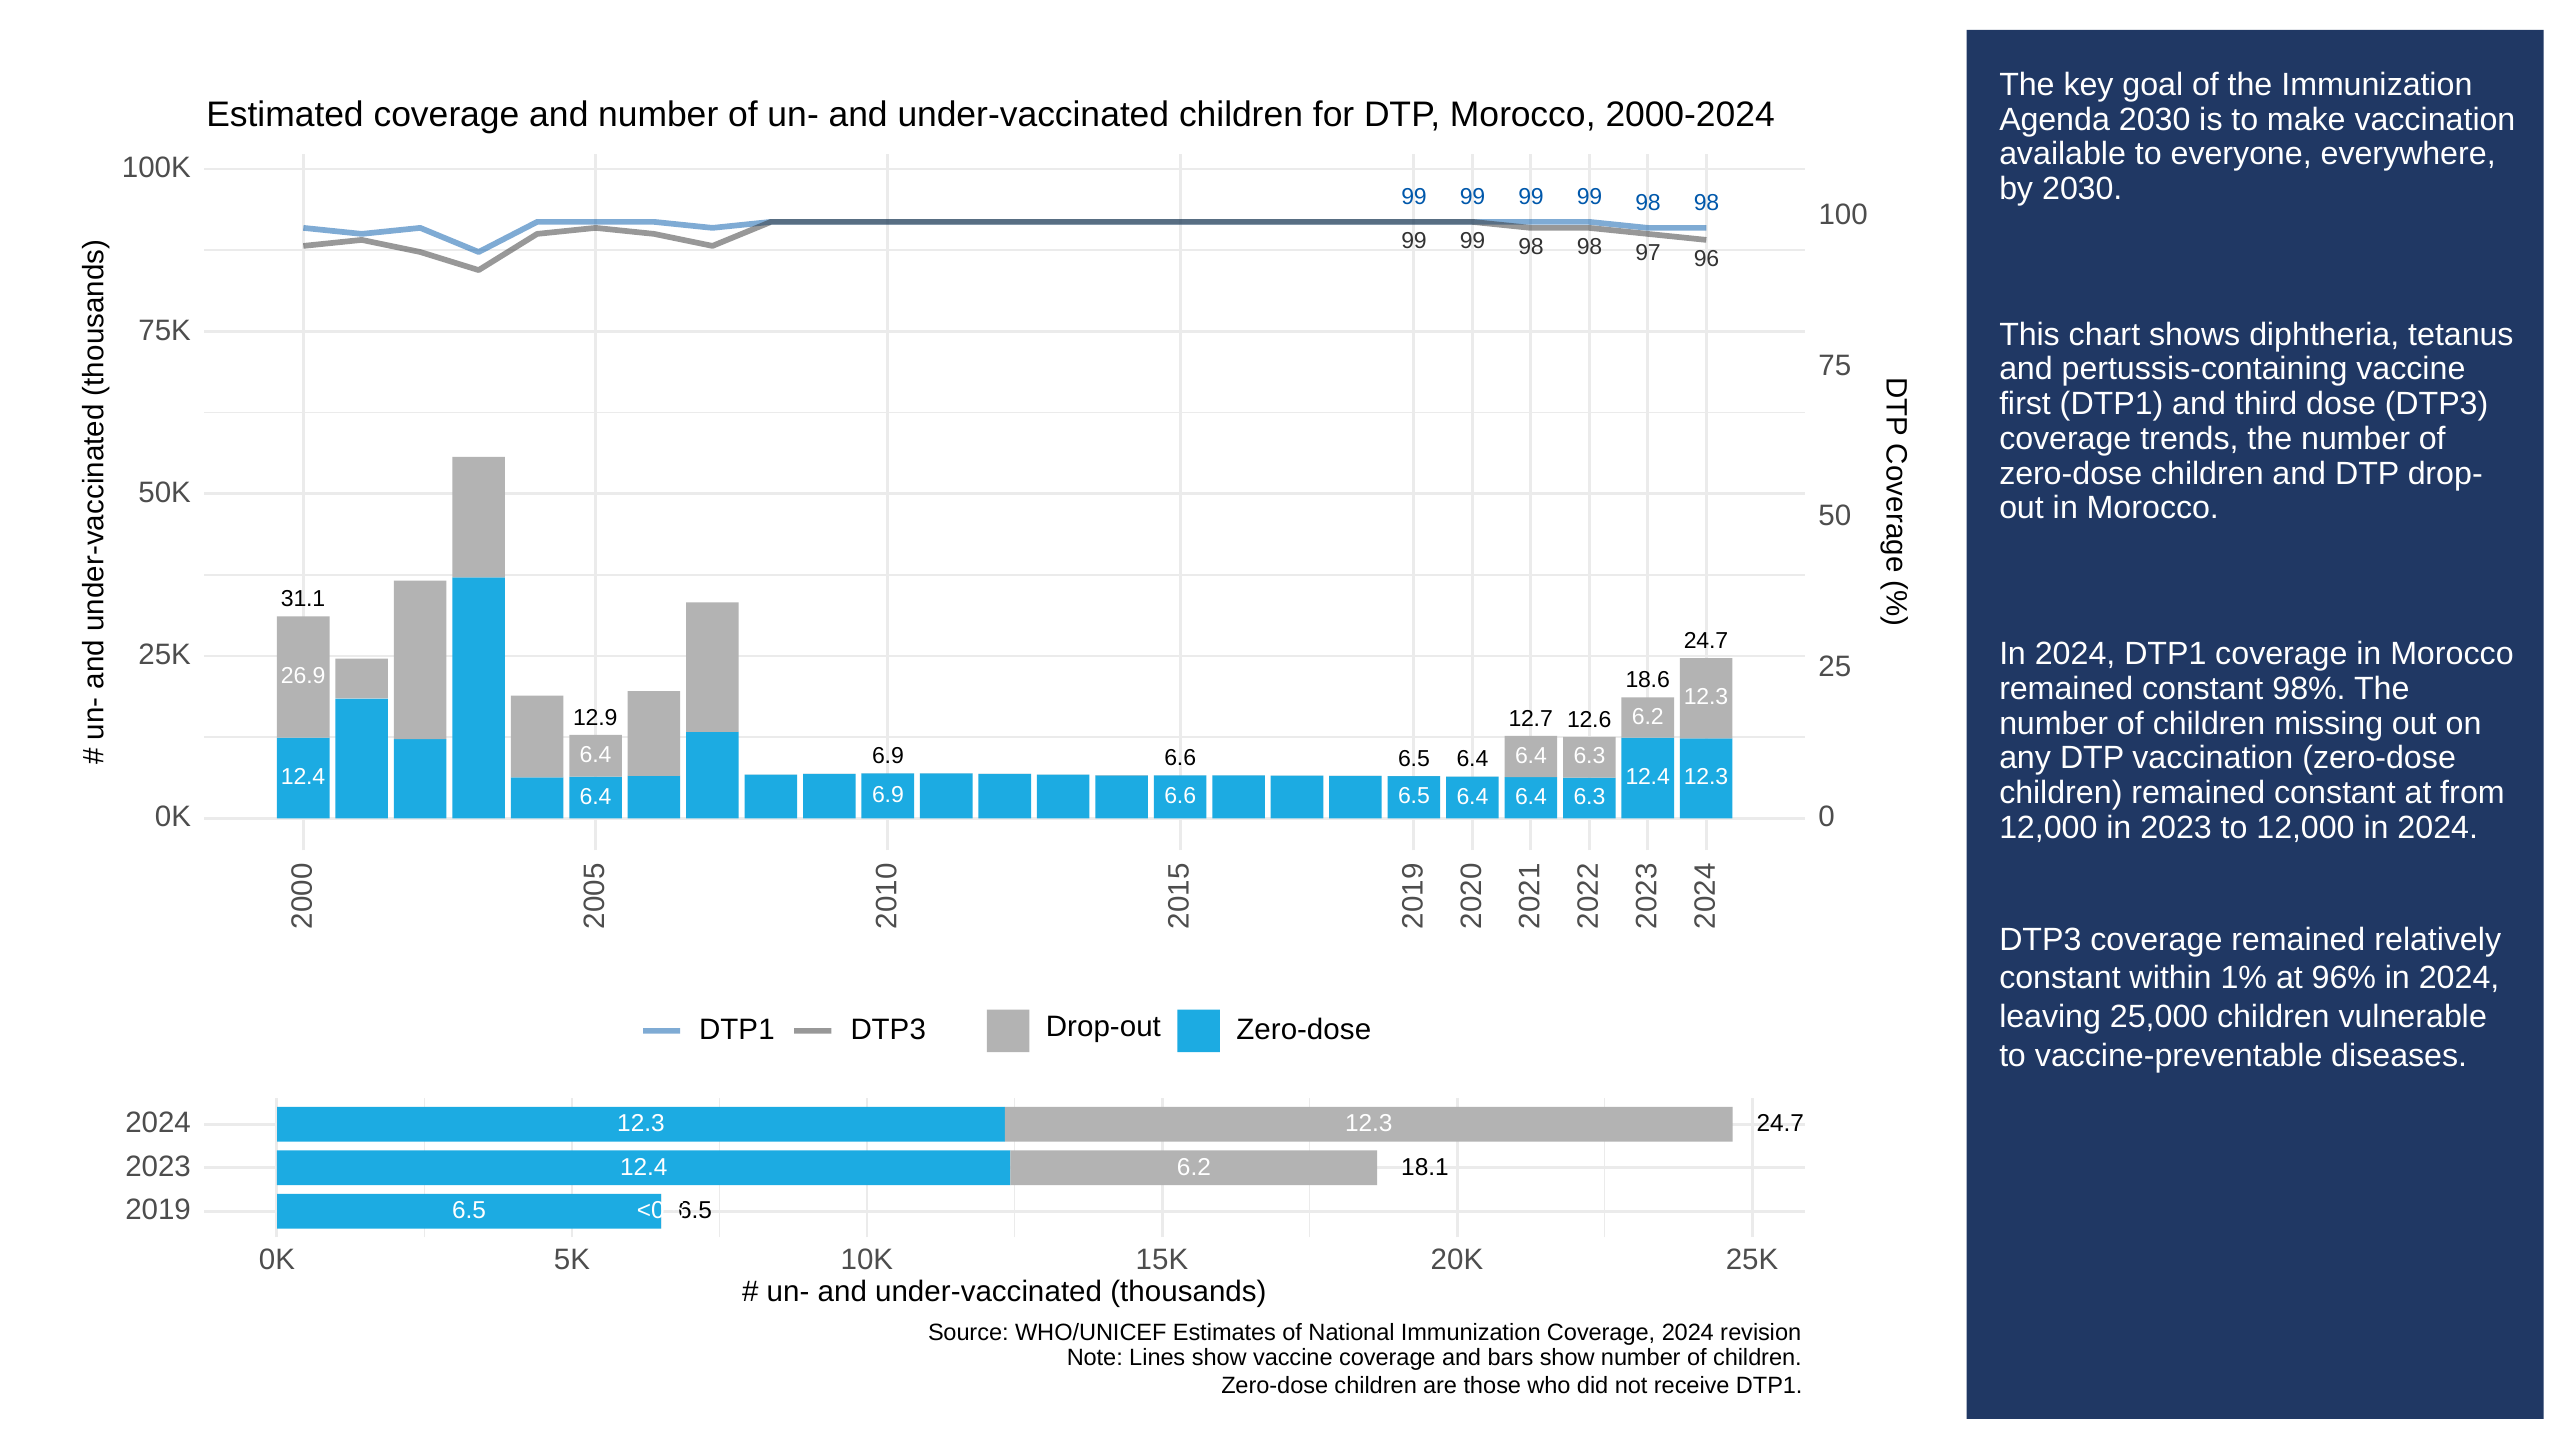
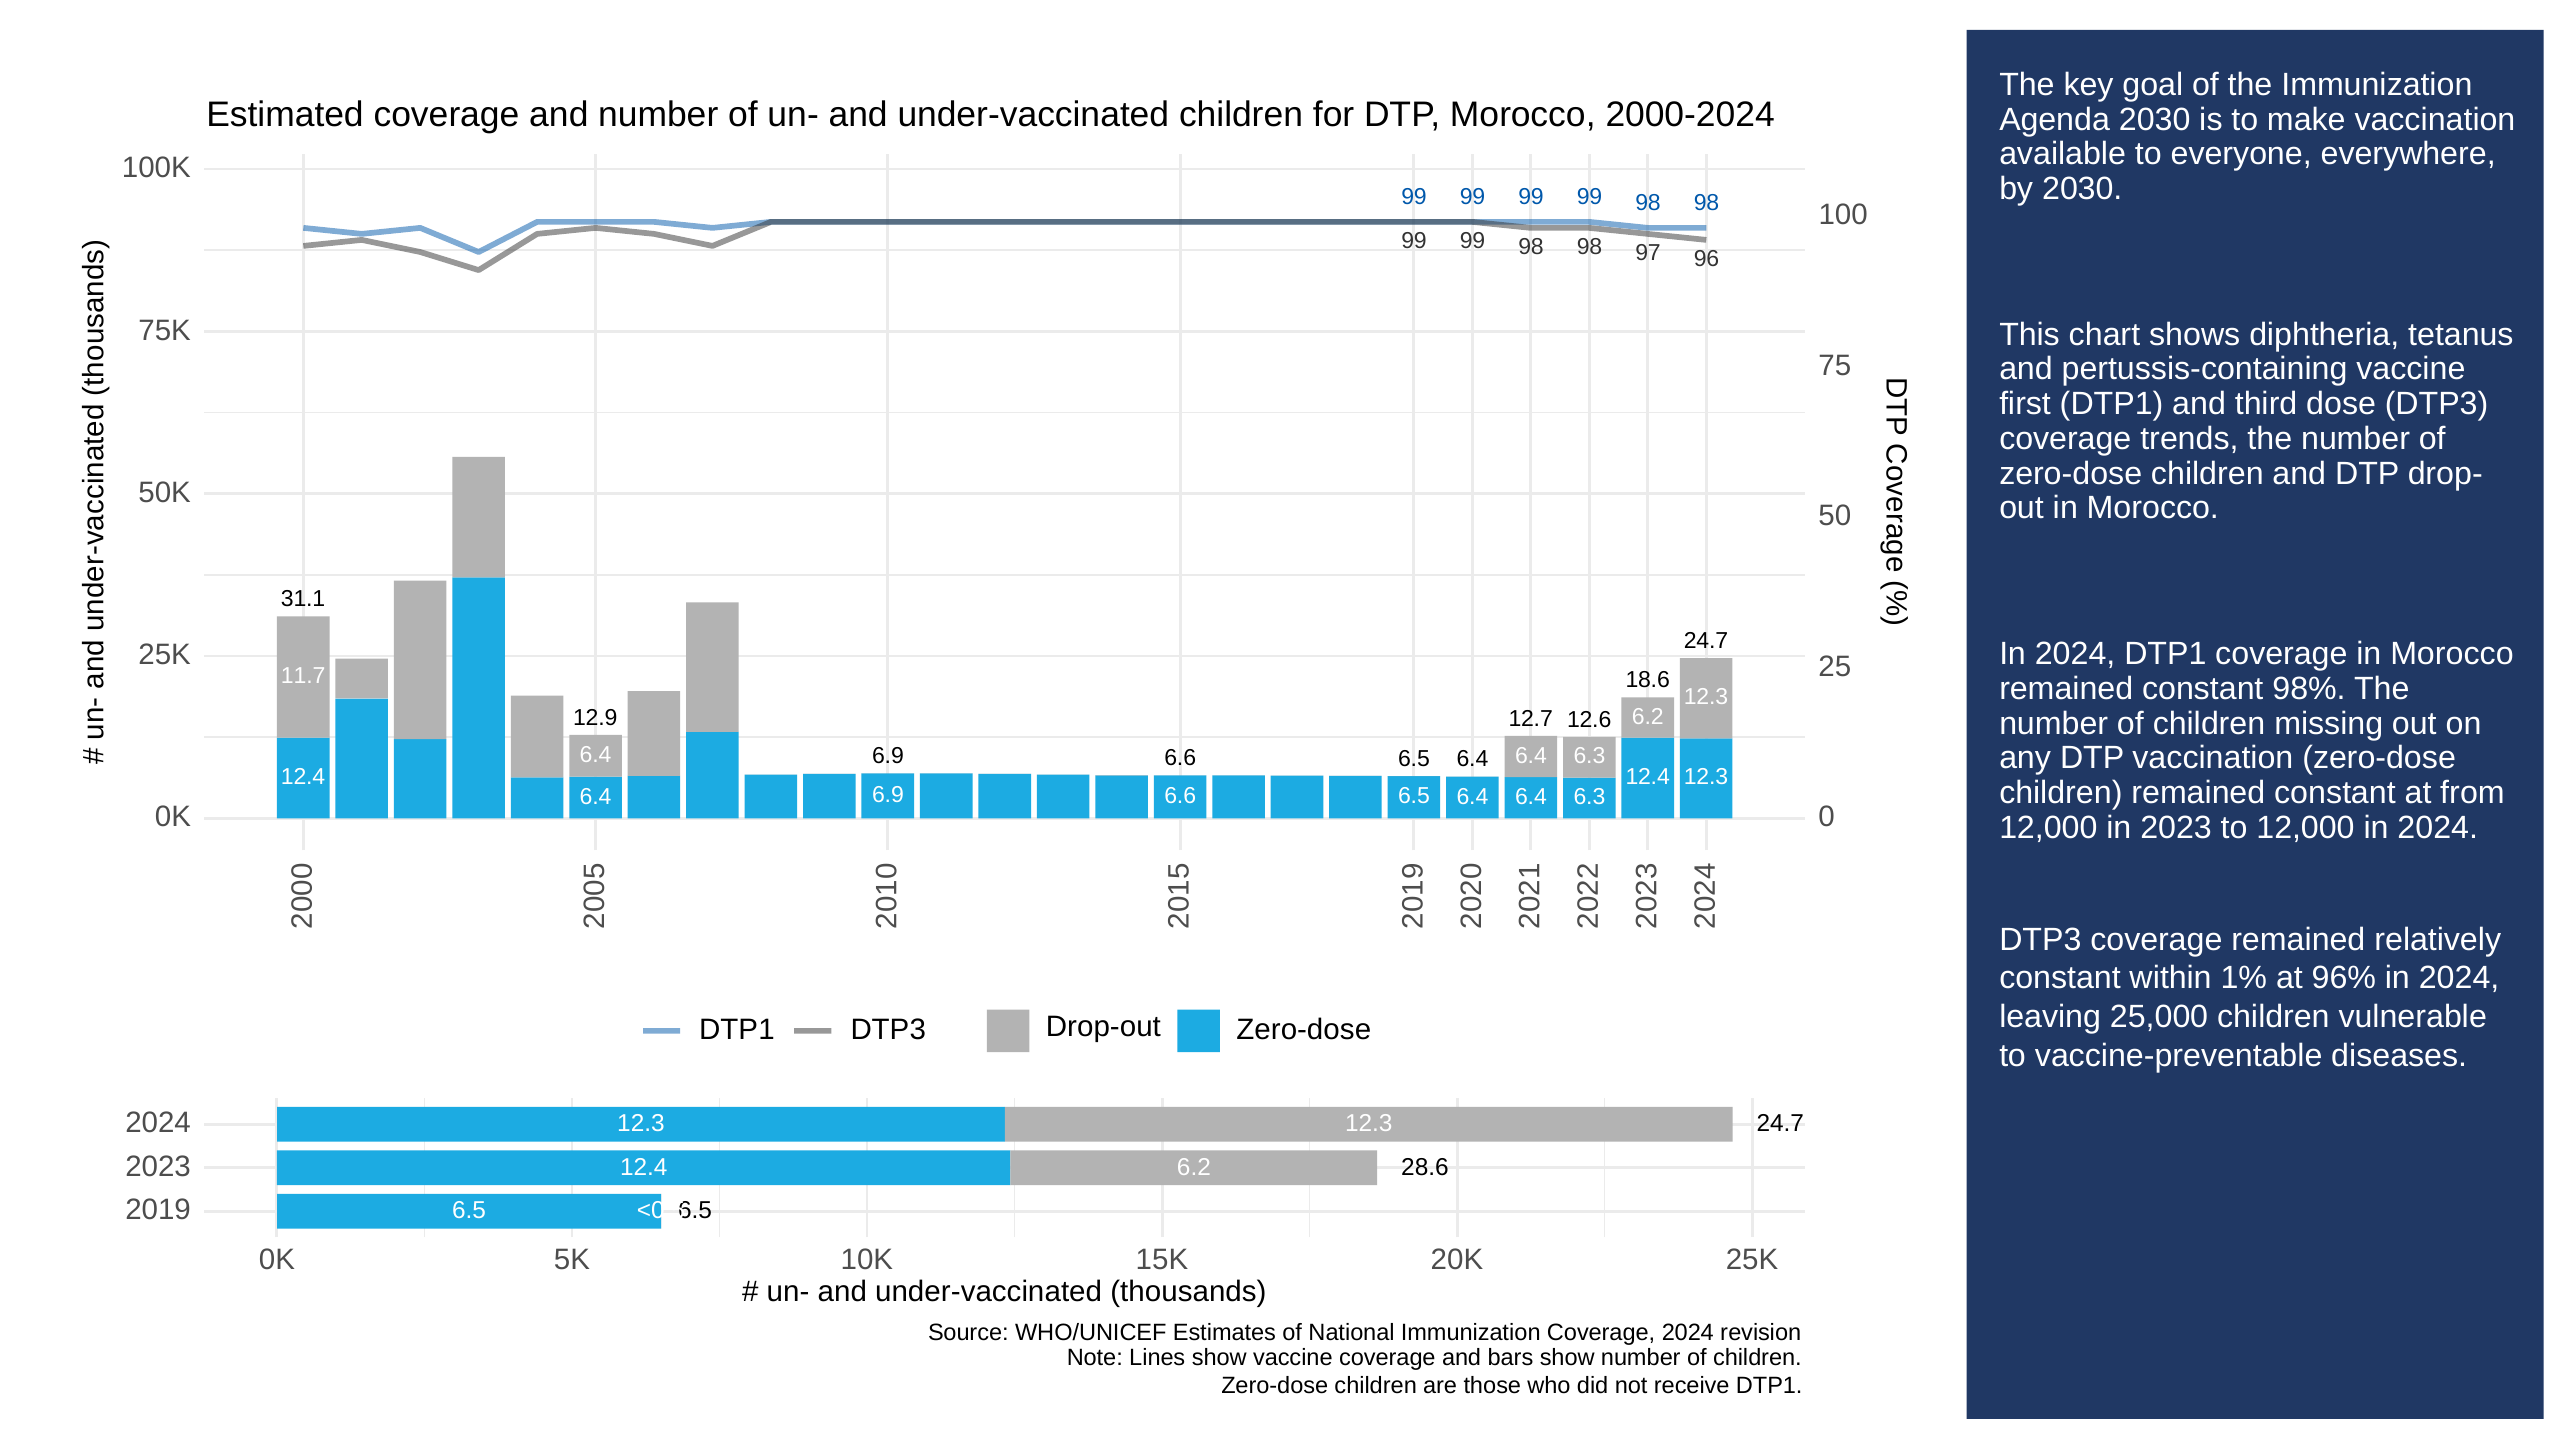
26.9: 26.9 -> 11.7 (303, 676)
18.1: 18.1 -> 28.6 (1425, 1167)
